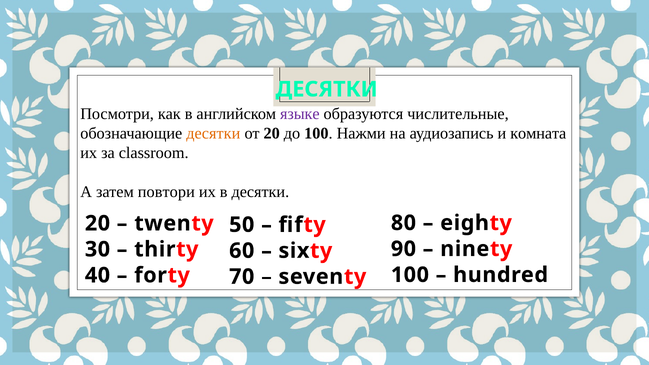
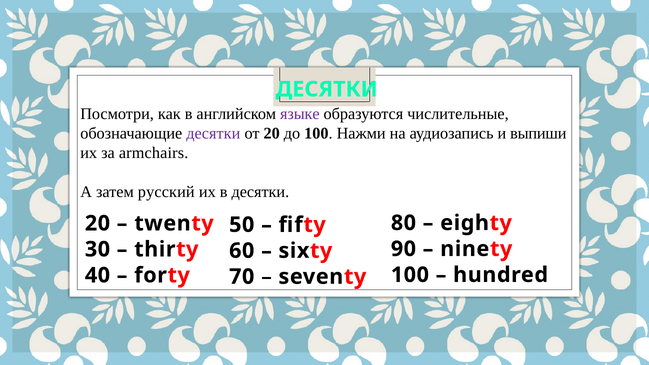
десятки colour: orange -> purple (213, 133)
комната: комната -> выпиши (538, 133)
classroom: classroom -> armchairs (154, 153)
повтори: повтори -> русский (166, 192)
